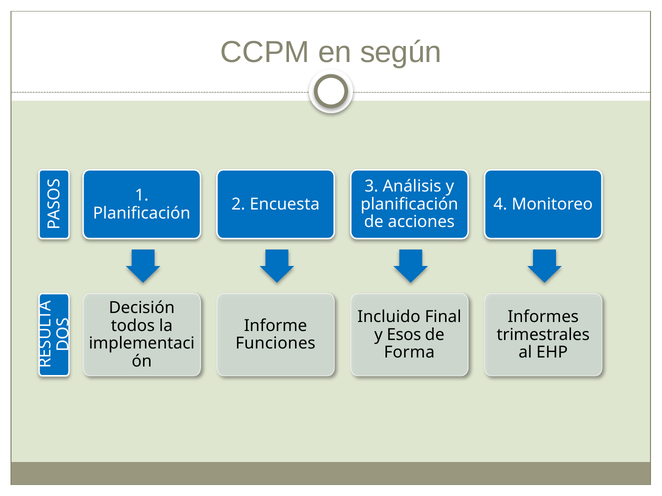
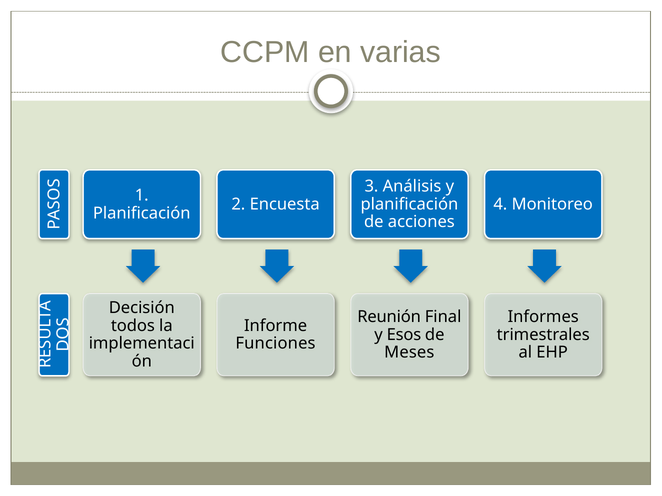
según: según -> varias (401, 52)
Incluido: Incluido -> Reunión (389, 317)
Forma: Forma -> Meses (409, 353)
